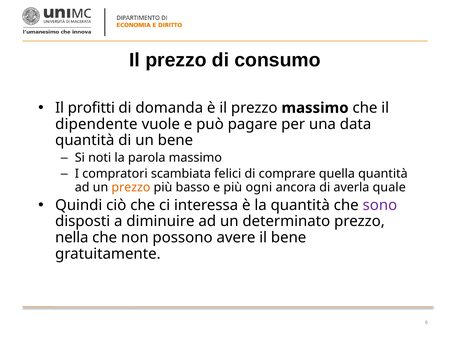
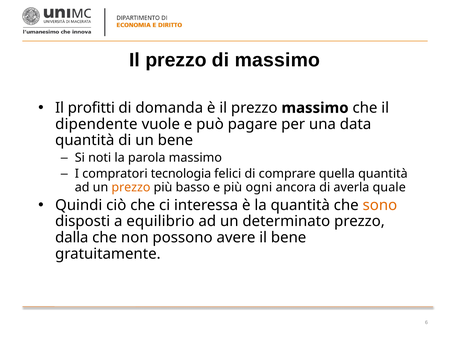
di consumo: consumo -> massimo (277, 60)
scambiata: scambiata -> tecnologia (181, 173)
sono colour: purple -> orange (380, 205)
diminuire: diminuire -> equilibrio (160, 221)
nella: nella -> dalla (72, 237)
